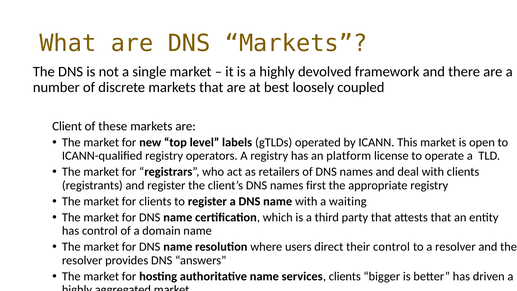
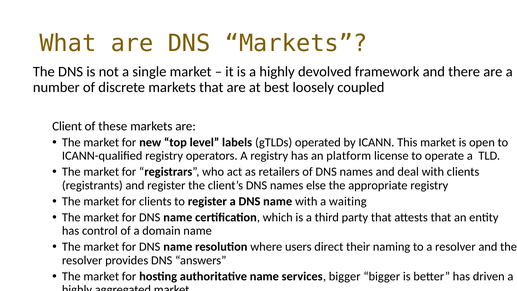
first: first -> else (316, 185)
their control: control -> naming (392, 247)
services clients: clients -> bigger (345, 276)
